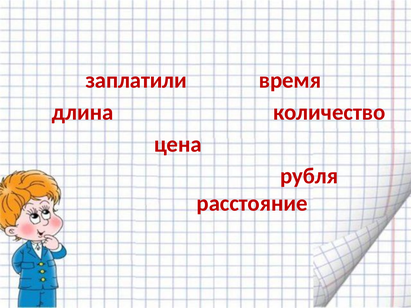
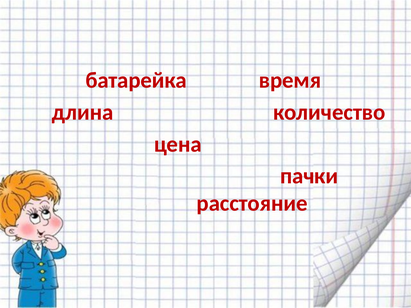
заплатили: заплатили -> батарейка (136, 80)
рубля: рубля -> пачки (309, 176)
